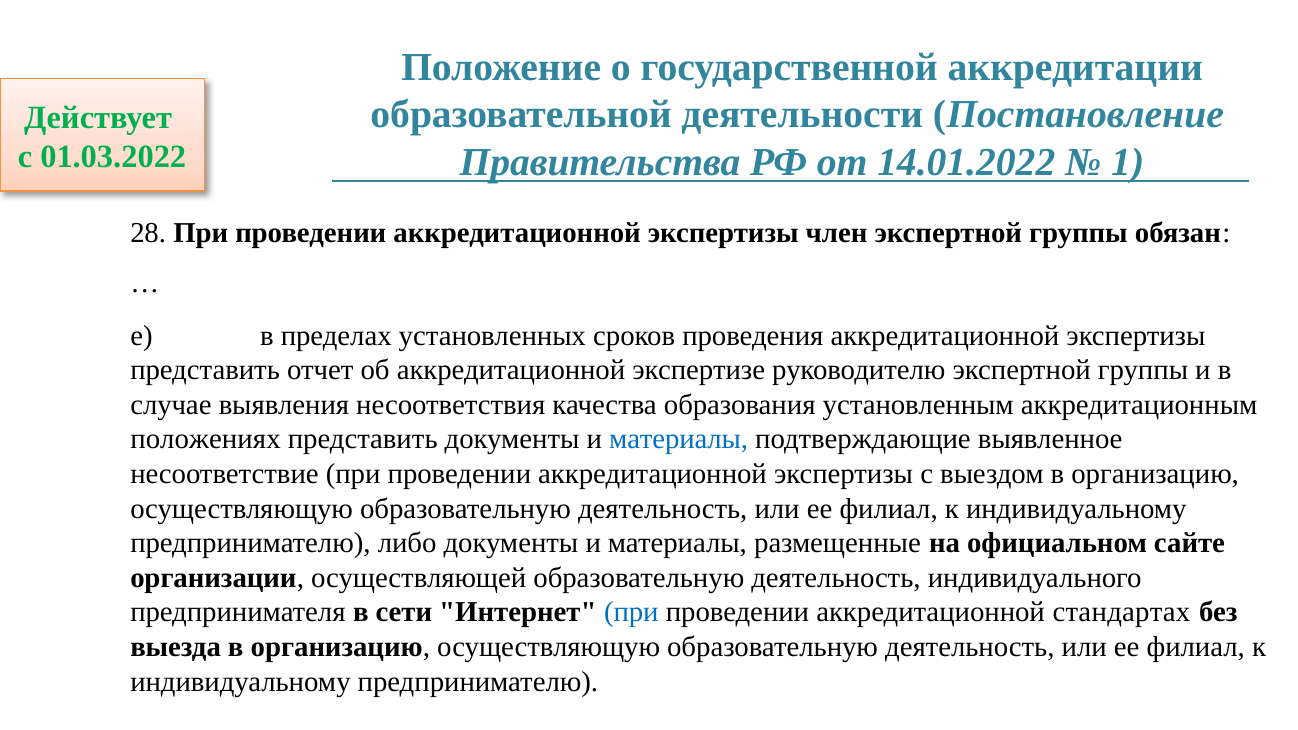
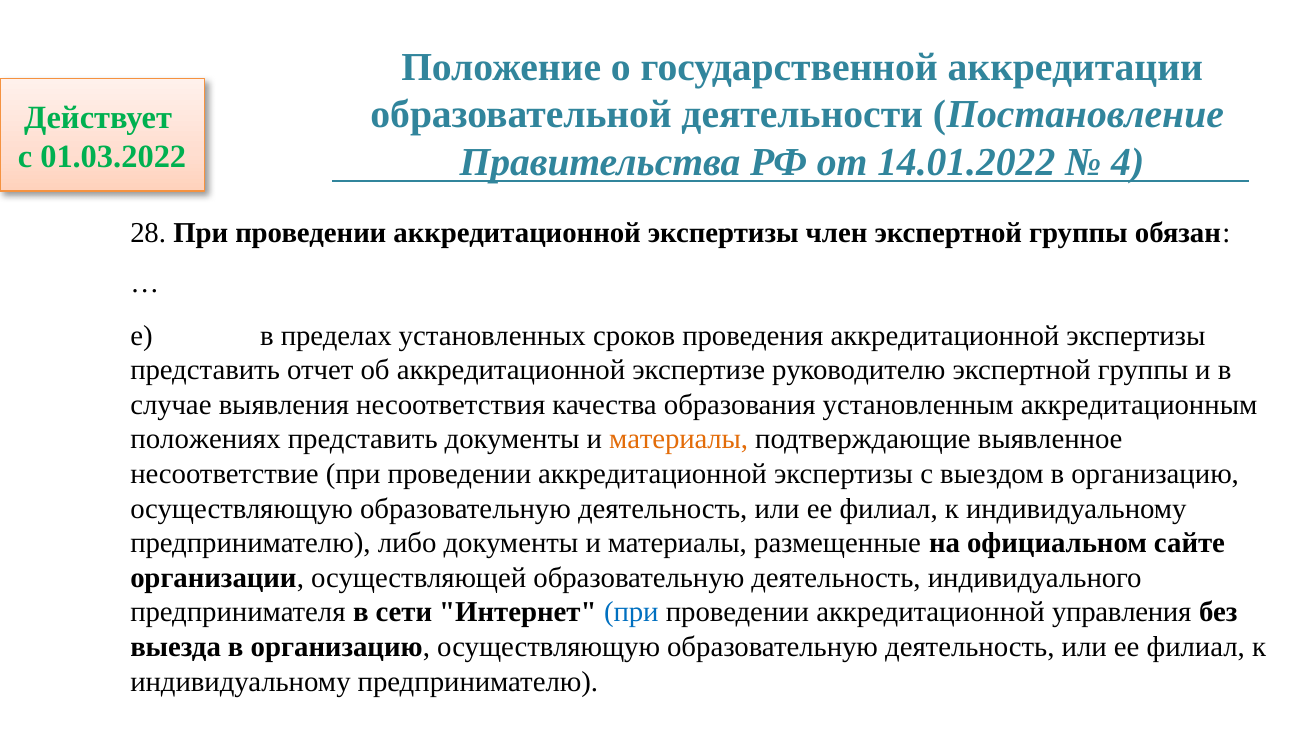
1: 1 -> 4 (1128, 163)
материалы colour: blue -> orange (679, 440)
стандартах: стандартах -> управления (1122, 613)
